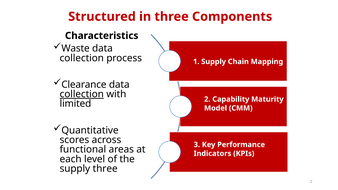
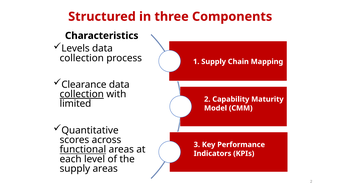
Waste: Waste -> Levels (76, 48)
functional underline: none -> present (83, 150)
supply three: three -> areas (105, 169)
